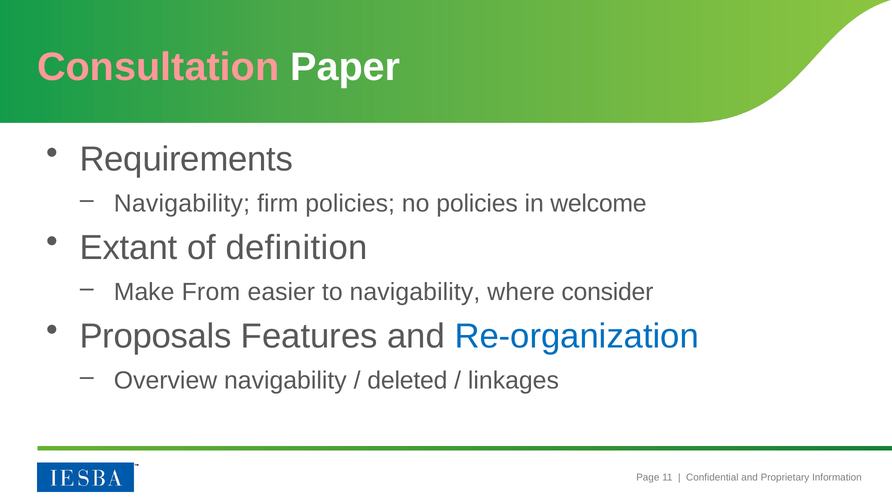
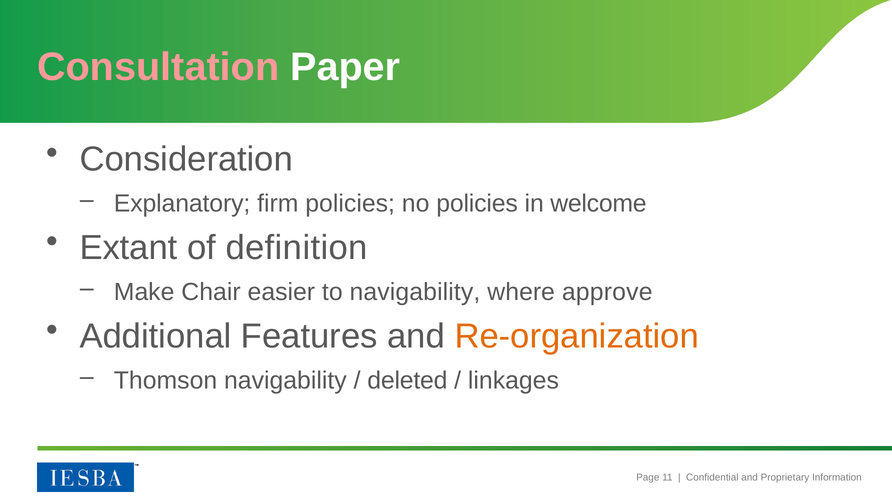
Requirements: Requirements -> Consideration (186, 159)
Navigability: Navigability -> Explanatory (182, 204)
From: From -> Chair (211, 292)
consider: consider -> approve (607, 292)
Proposals: Proposals -> Additional (156, 336)
Re-organization colour: blue -> orange (577, 336)
Overview: Overview -> Thomson (166, 381)
